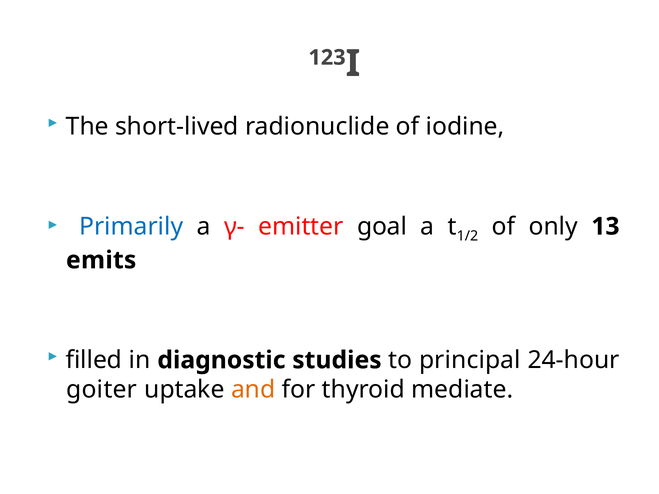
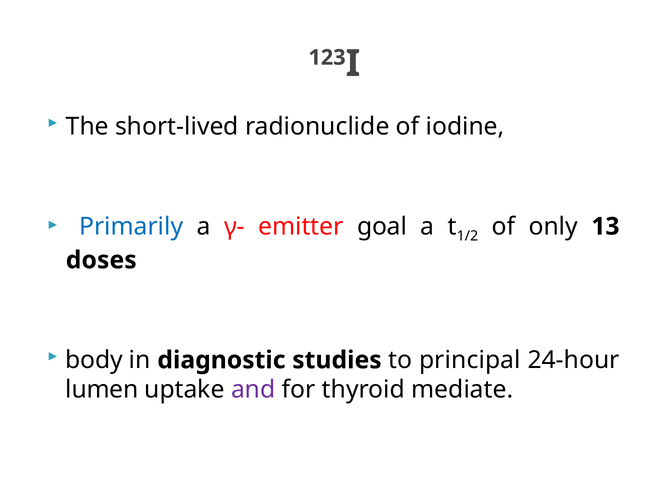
emits: emits -> doses (101, 260)
filled: filled -> body (94, 360)
goiter: goiter -> lumen (102, 390)
and colour: orange -> purple (253, 390)
